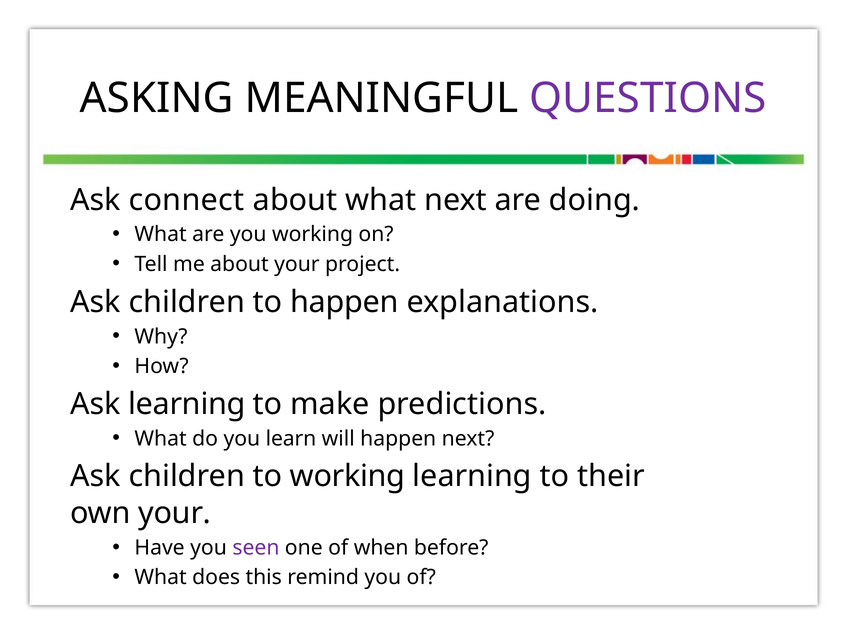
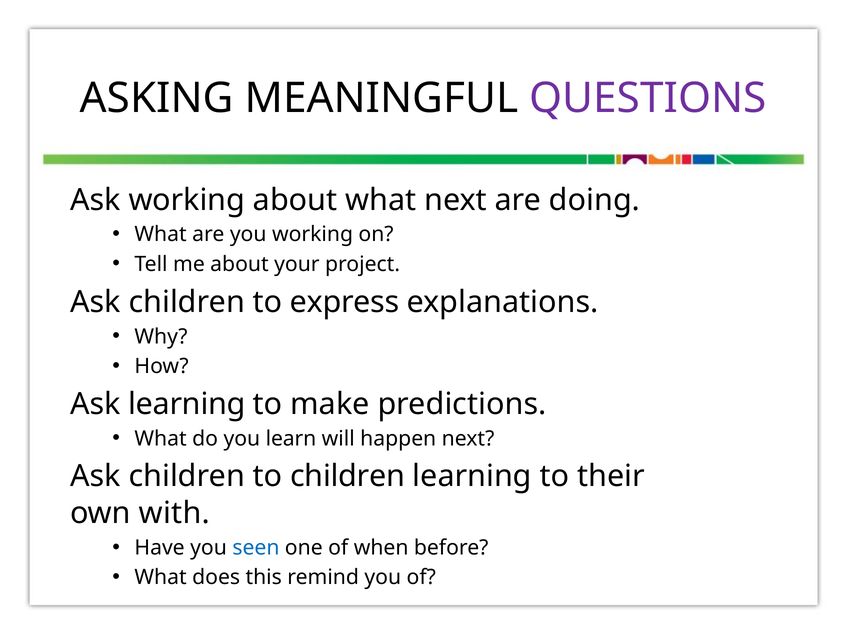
Ask connect: connect -> working (187, 200)
to happen: happen -> express (345, 302)
to working: working -> children (348, 477)
own your: your -> with (174, 513)
seen colour: purple -> blue (256, 548)
